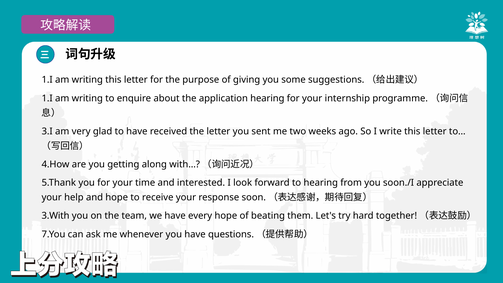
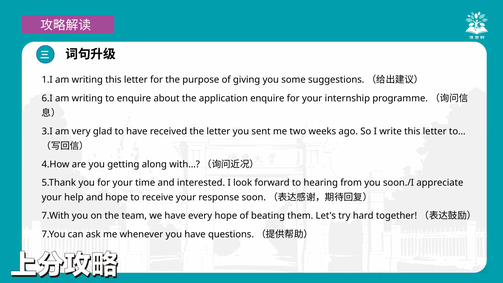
1.I: 1.I -> 6.I (47, 98)
application hearing: hearing -> enquire (267, 98)
3.With: 3.With -> 7.With (56, 216)
